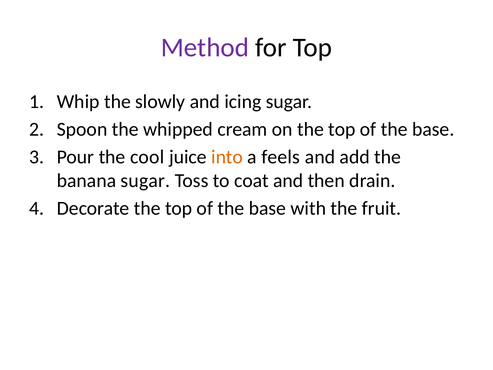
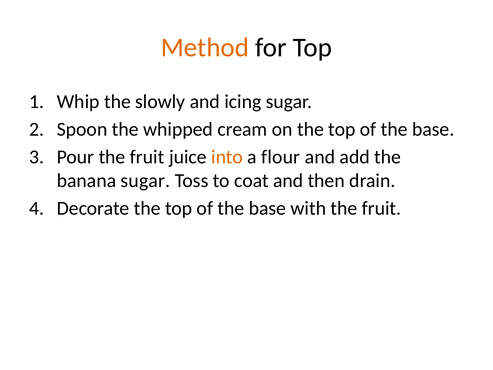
Method colour: purple -> orange (205, 47)
Pour the cool: cool -> fruit (147, 157)
feels: feels -> flour (281, 157)
